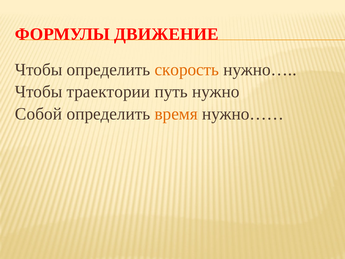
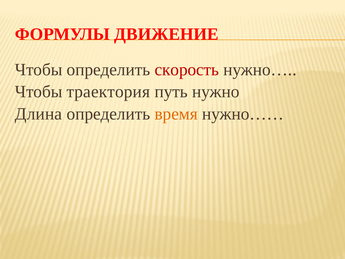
скорость colour: orange -> red (187, 70)
траектории: траектории -> траектория (108, 92)
Собой: Собой -> Длина (39, 114)
